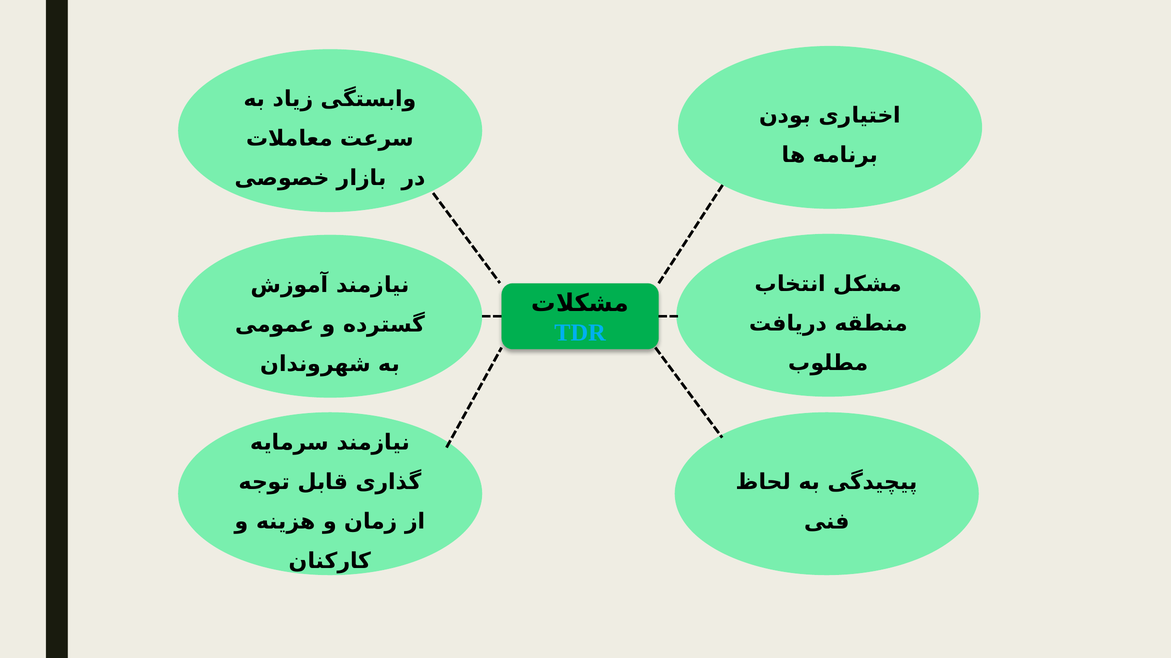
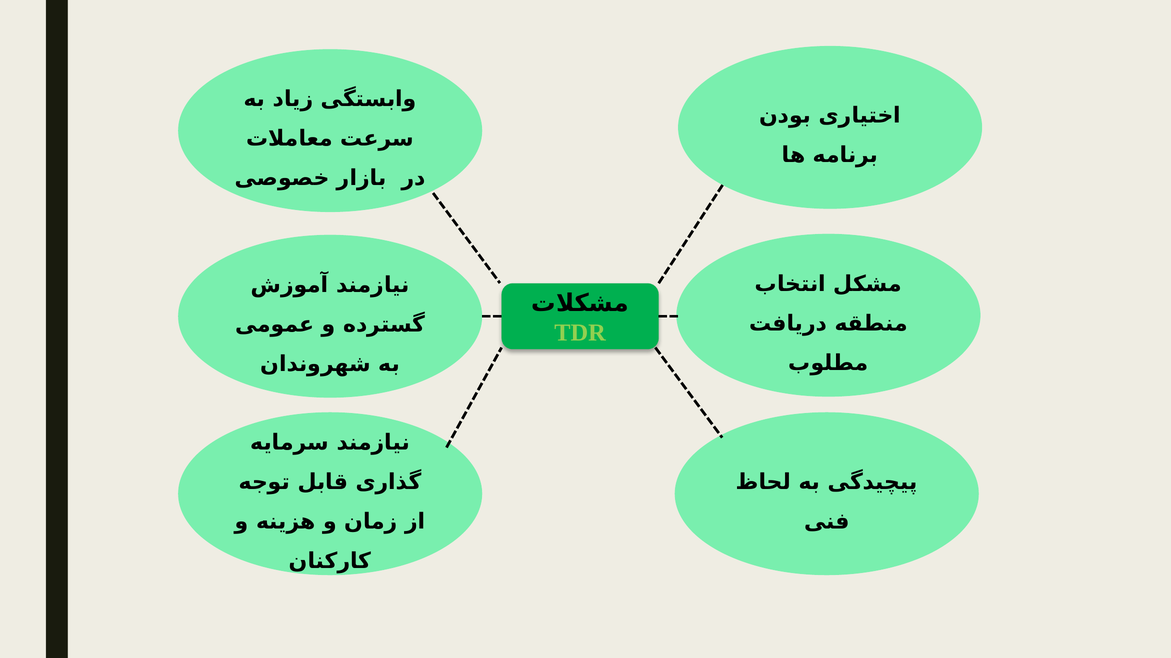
TDR colour: light blue -> light green (580, 333)
